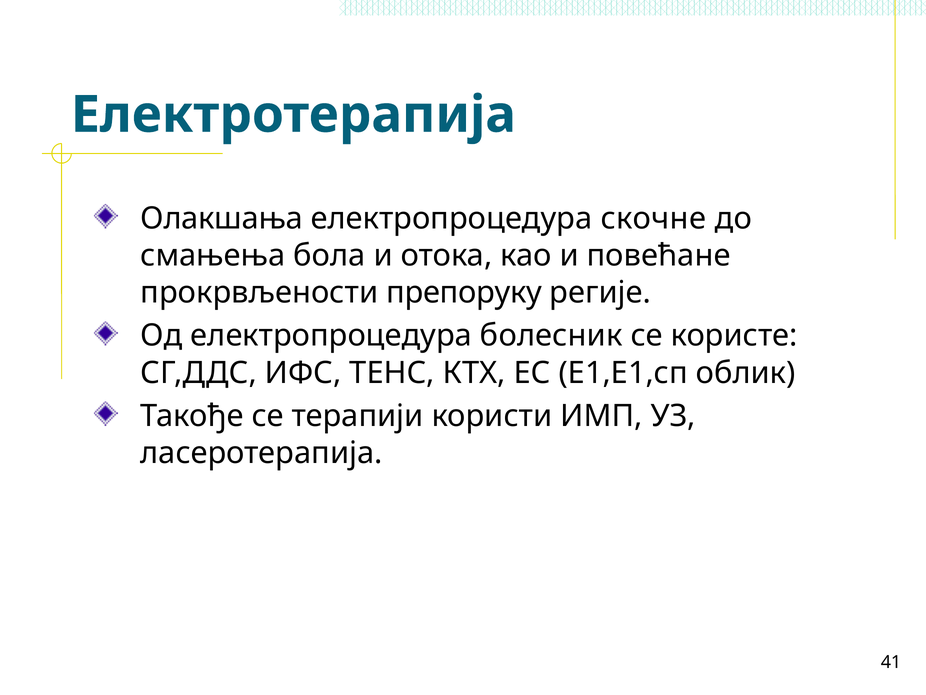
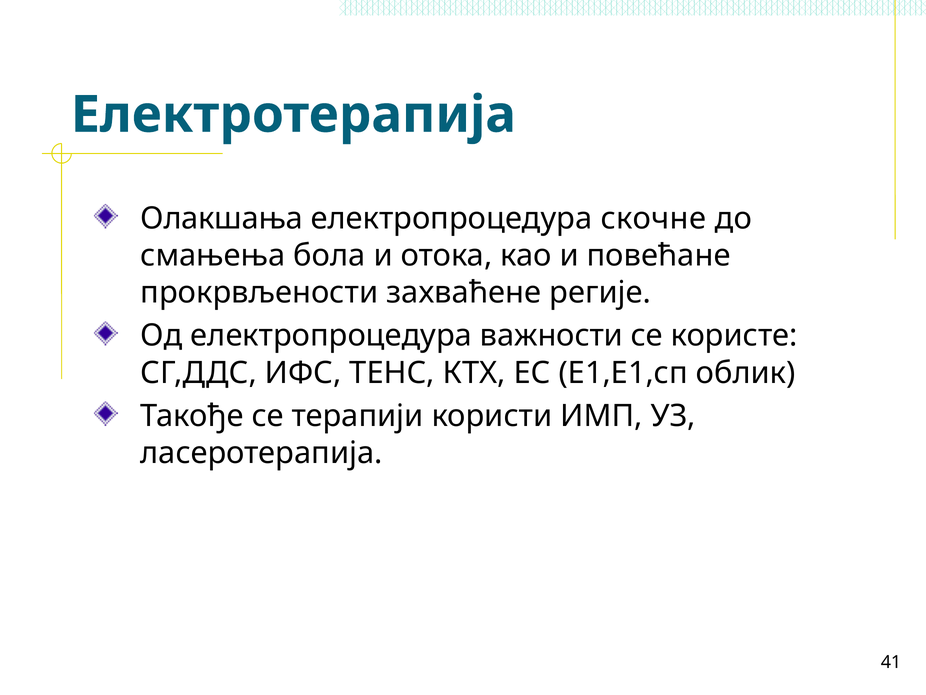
препоруку: препоруку -> захваћене (464, 292)
болесник: болесник -> важности (551, 336)
